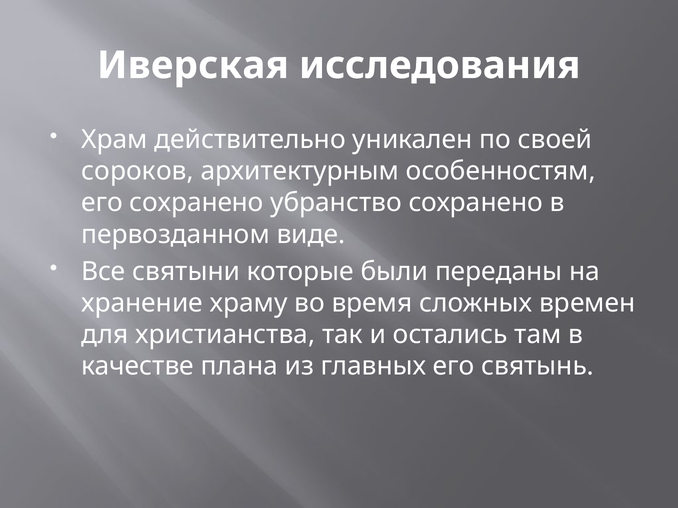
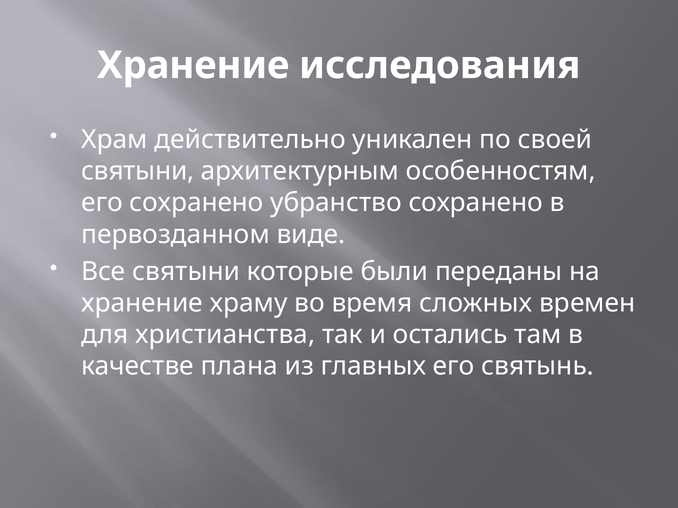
Иверская: Иверская -> Хранение (193, 65)
сороков: сороков -> святыни (138, 171)
